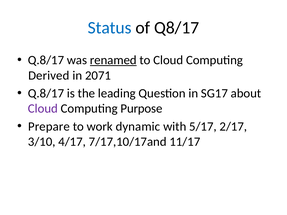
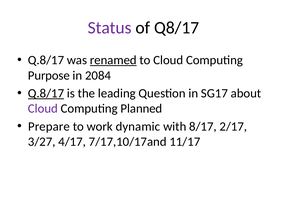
Status colour: blue -> purple (110, 28)
Derived: Derived -> Purpose (49, 76)
2071: 2071 -> 2084 (98, 76)
Q.8/17 underline: none -> present (46, 93)
Purpose: Purpose -> Planned (141, 109)
5/17: 5/17 -> 8/17 (203, 127)
3/10: 3/10 -> 3/27 (42, 142)
